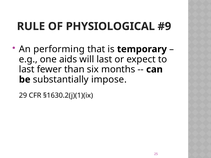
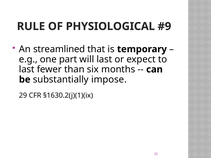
performing: performing -> streamlined (59, 49)
aids: aids -> part (68, 59)
